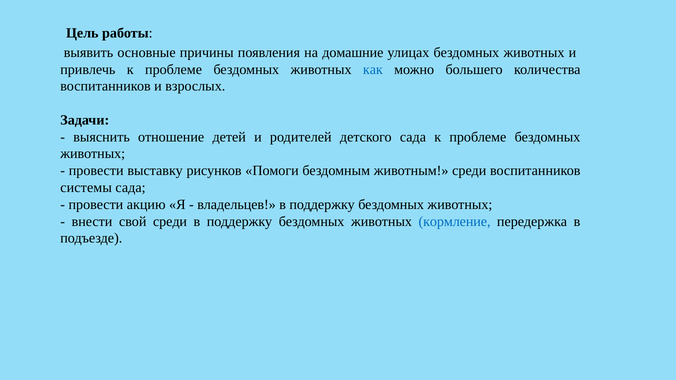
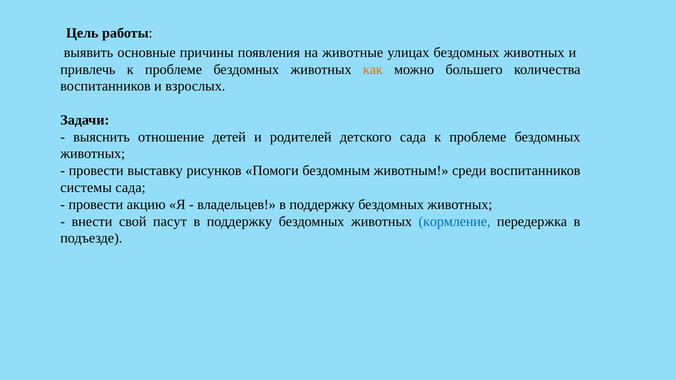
домашние: домашние -> животные (353, 52)
как colour: blue -> orange (373, 69)
свой среди: среди -> пасут (170, 222)
